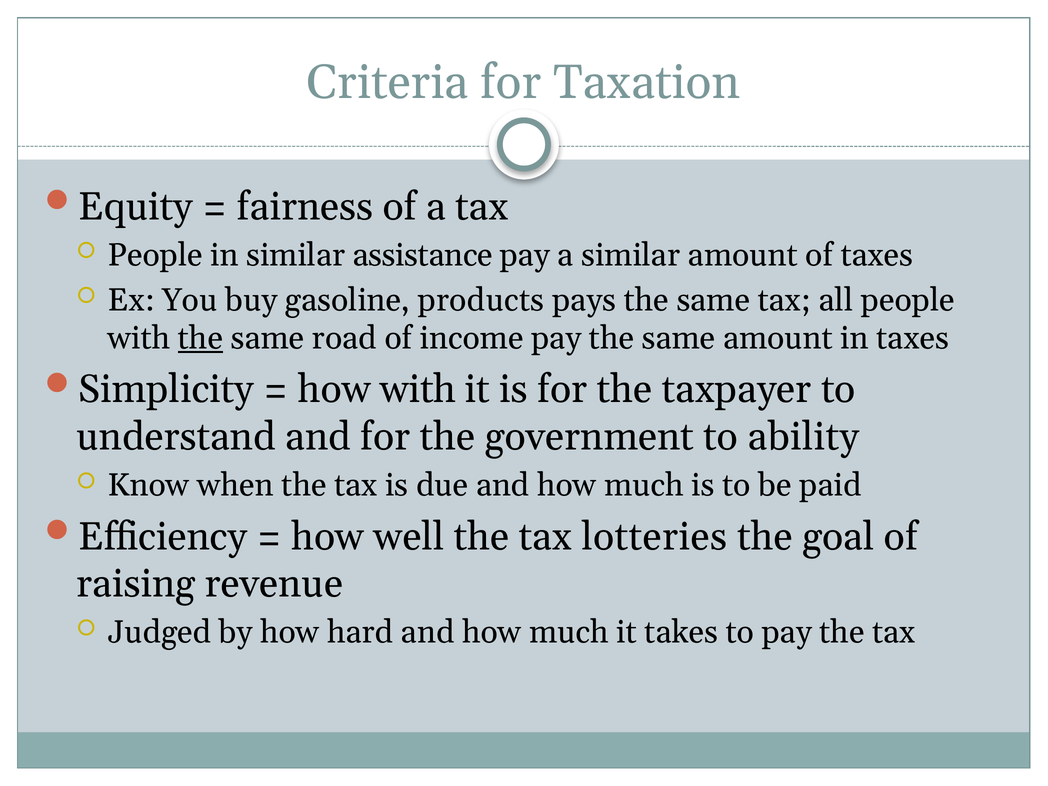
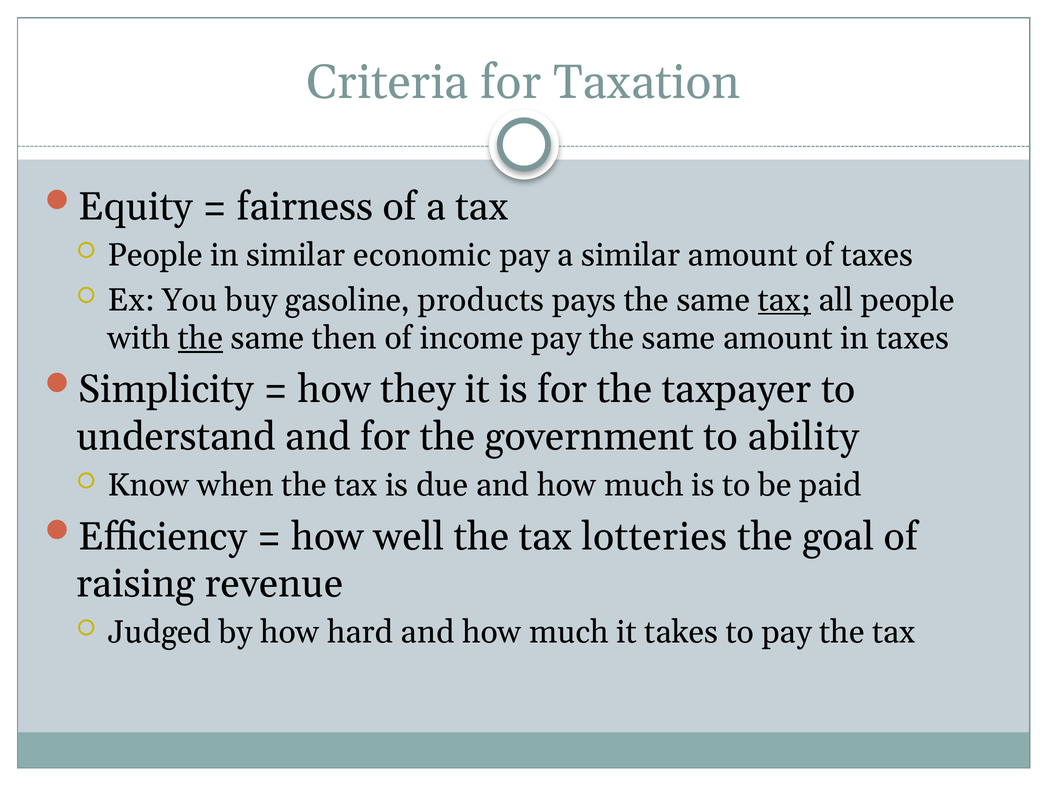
assistance: assistance -> economic (422, 255)
tax underline: none -> present (784, 300)
road: road -> then (344, 338)
how with: with -> they (418, 390)
